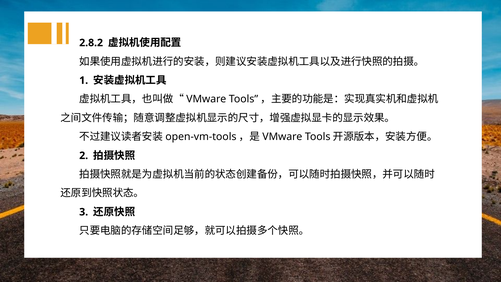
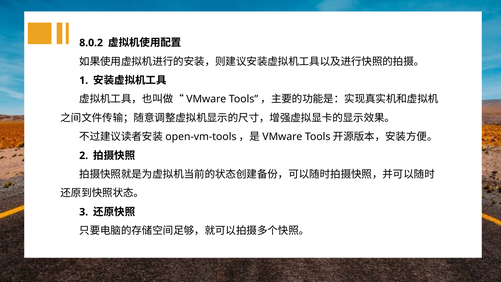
2.8.2: 2.8.2 -> 8.0.2 (91, 43)
